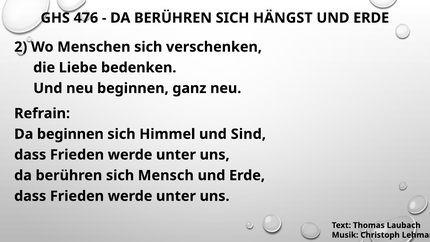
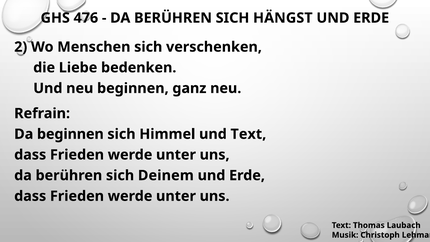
und Sind: Sind -> Text (248, 134)
Mensch: Mensch -> Deinem (166, 175)
